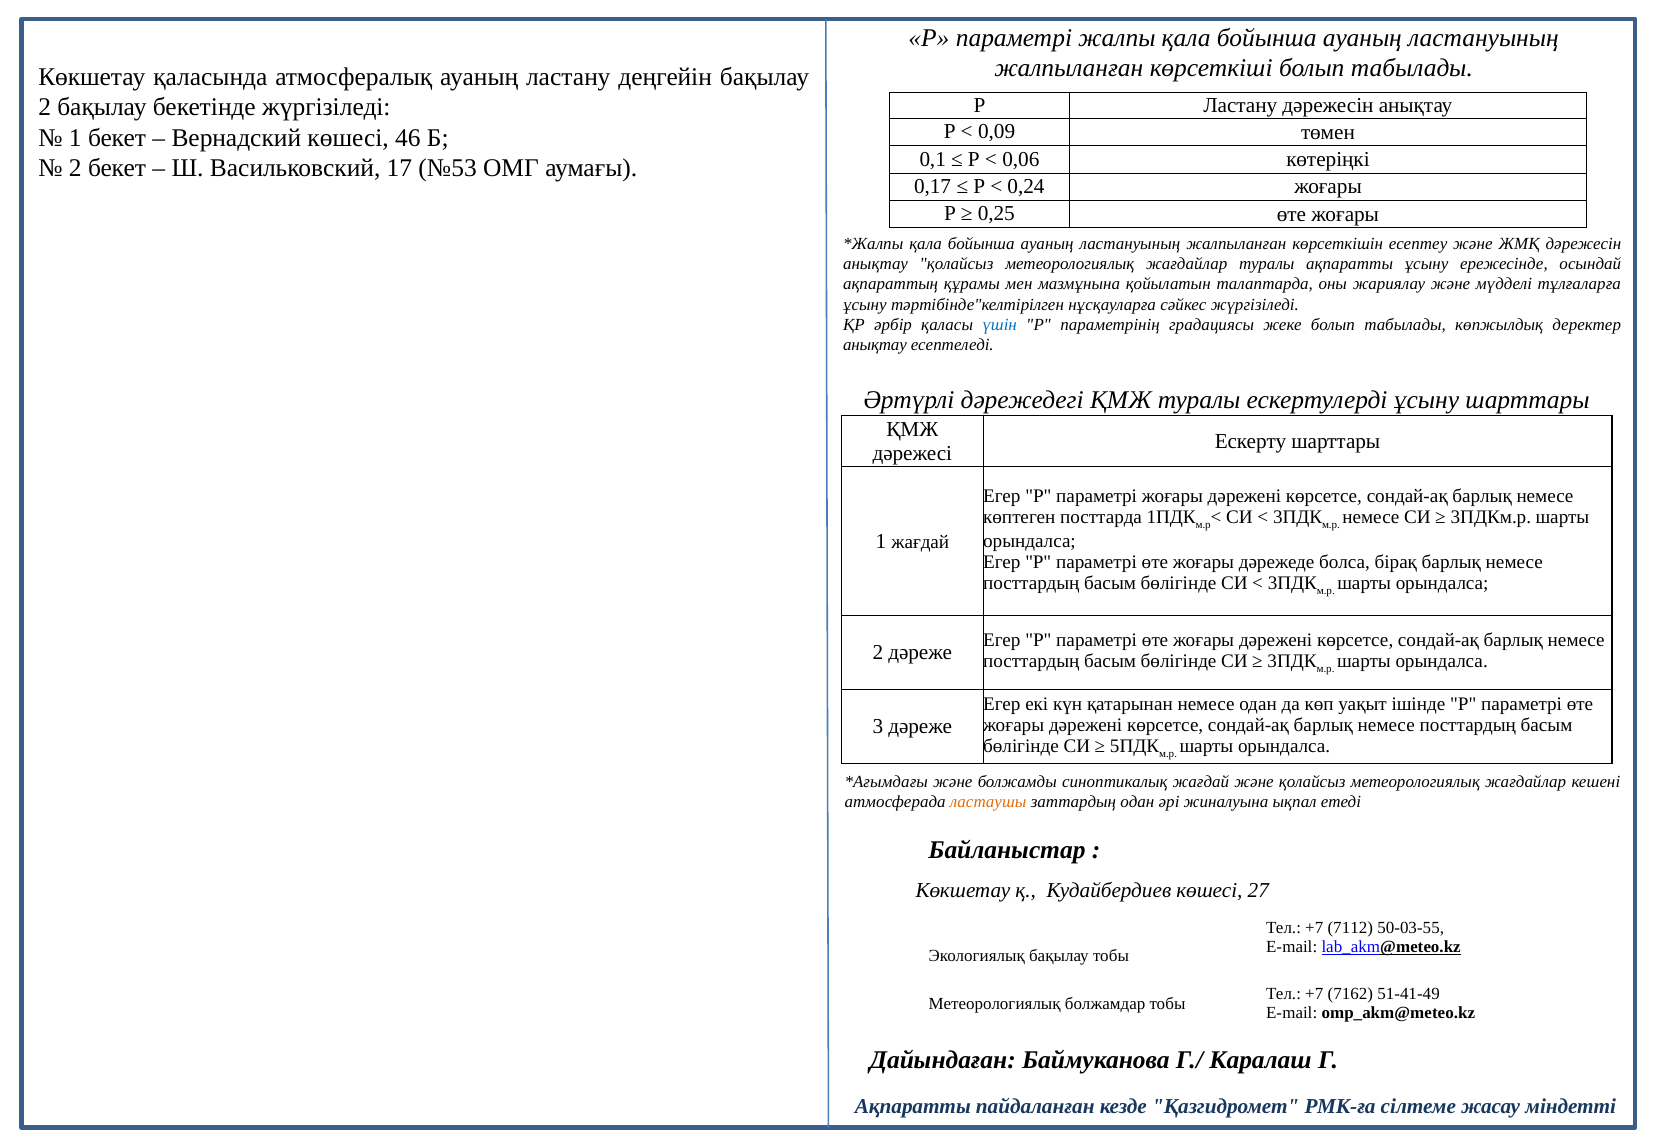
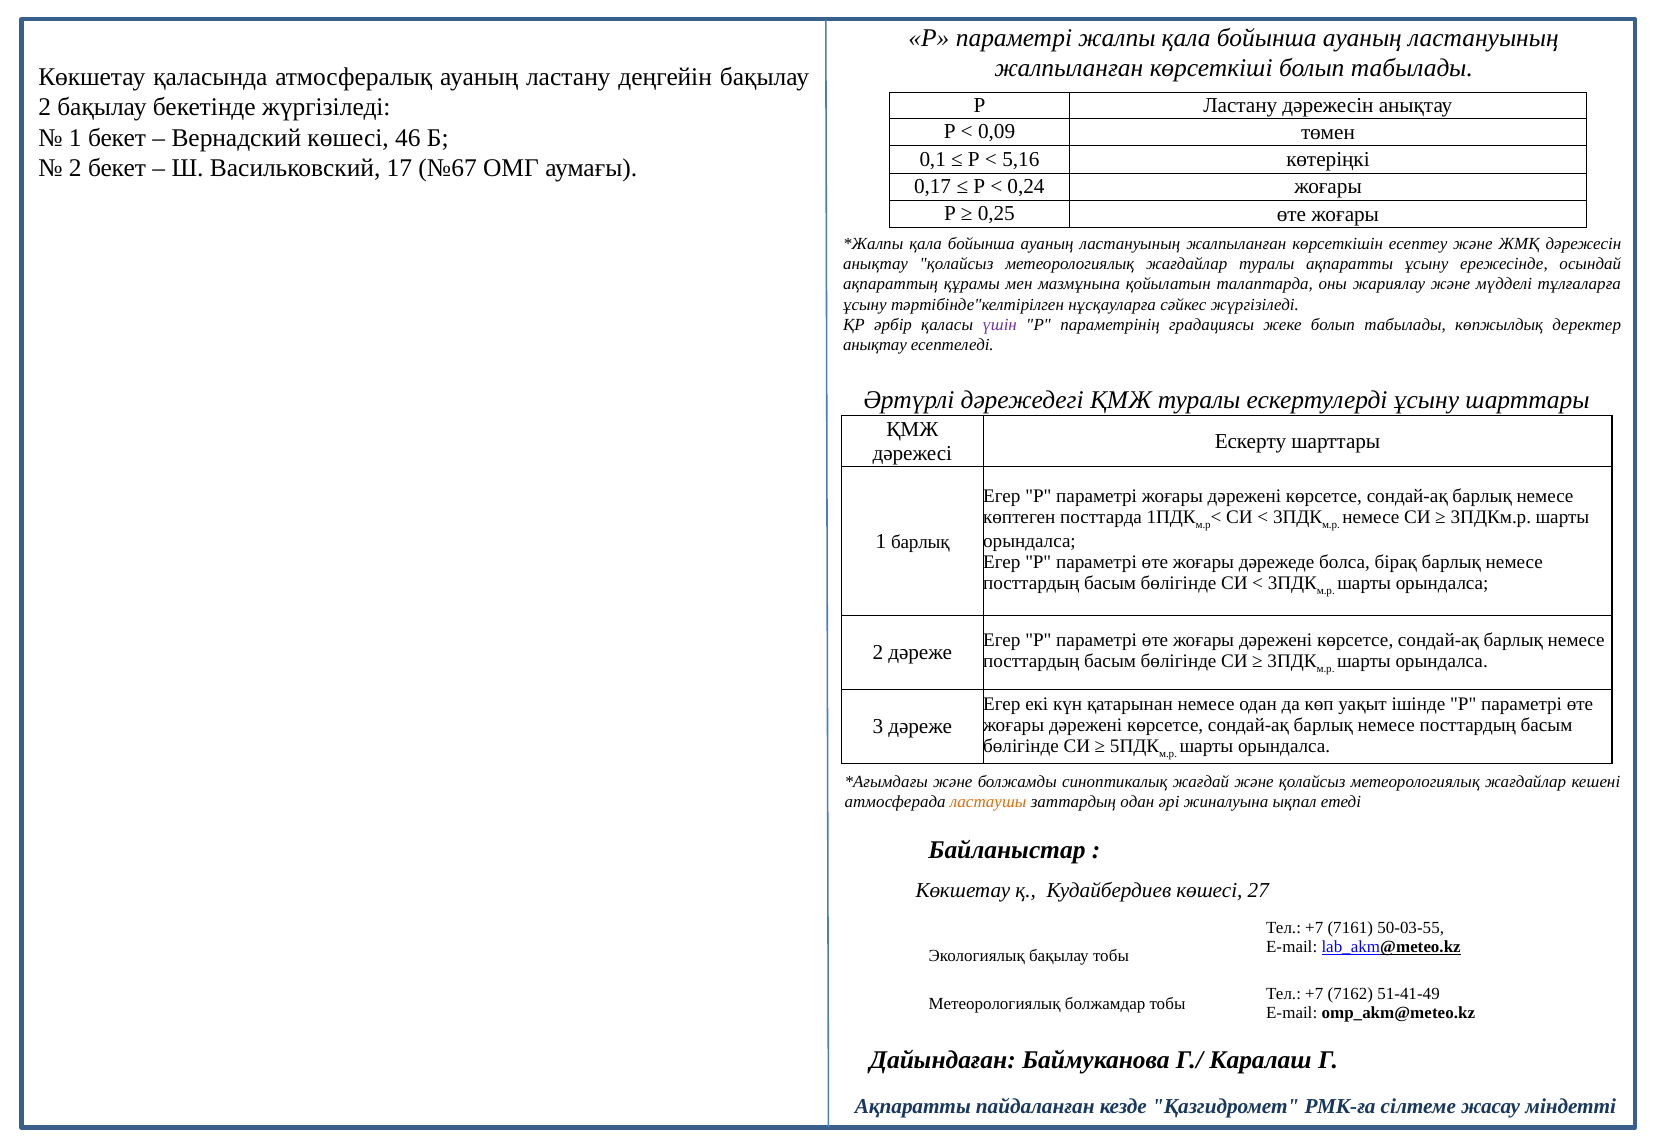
0,06: 0,06 -> 5,16 (1021, 159)
№53: №53 -> №67 (448, 168)
үшін colour: blue -> purple (1000, 325)
1 жағдай: жағдай -> барлық (920, 542)
7112: 7112 -> 7161 (1350, 928)
